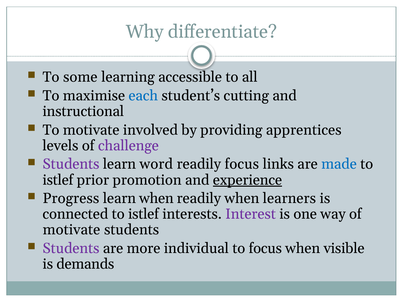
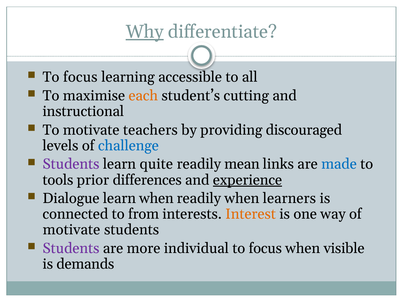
Why underline: none -> present (145, 32)
some: some -> focus (80, 77)
each colour: blue -> orange (143, 96)
involved: involved -> teachers (150, 130)
apprentices: apprentices -> discouraged (304, 130)
challenge colour: purple -> blue (128, 146)
word: word -> quite (156, 164)
readily focus: focus -> mean (242, 164)
istlef: istlef -> tools (58, 180)
promotion: promotion -> differences (147, 180)
Progress: Progress -> Dialogue (71, 199)
connected to istlef: istlef -> from (144, 214)
Interest colour: purple -> orange (251, 214)
